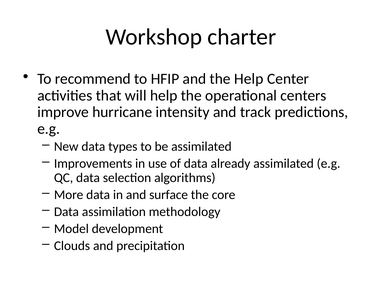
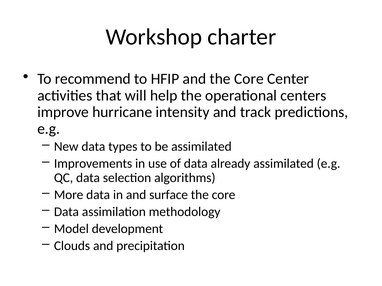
and the Help: Help -> Core (249, 79)
